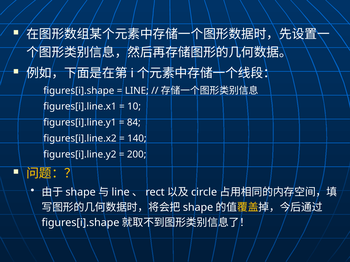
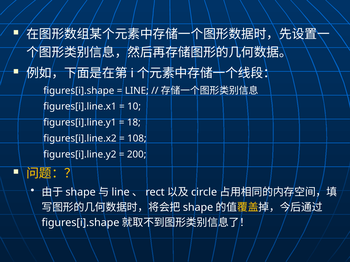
84: 84 -> 18 (134, 123)
140: 140 -> 108 (137, 139)
